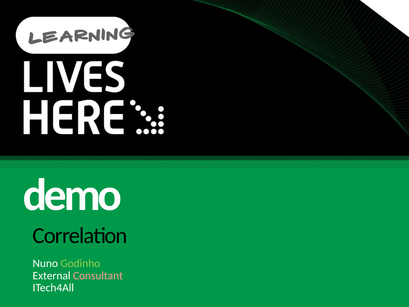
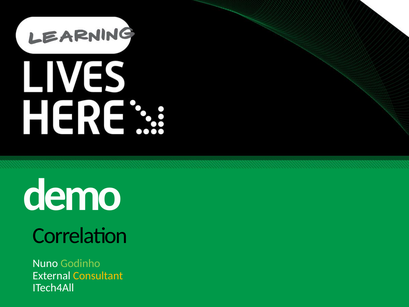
Consultant colour: pink -> yellow (98, 275)
